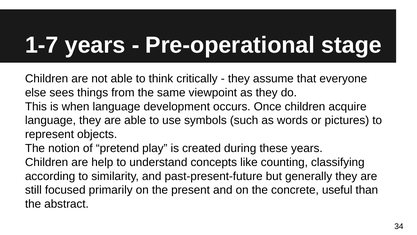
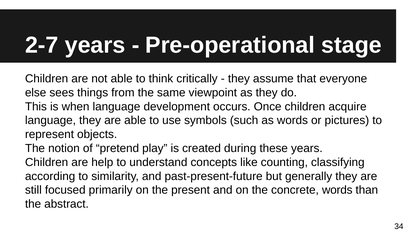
1-7: 1-7 -> 2-7 (42, 45)
concrete useful: useful -> words (337, 190)
